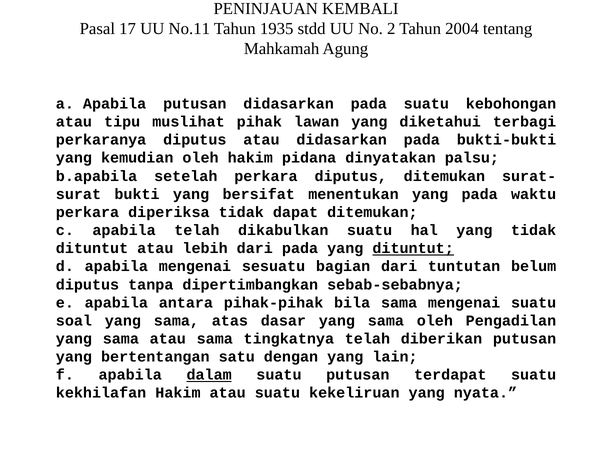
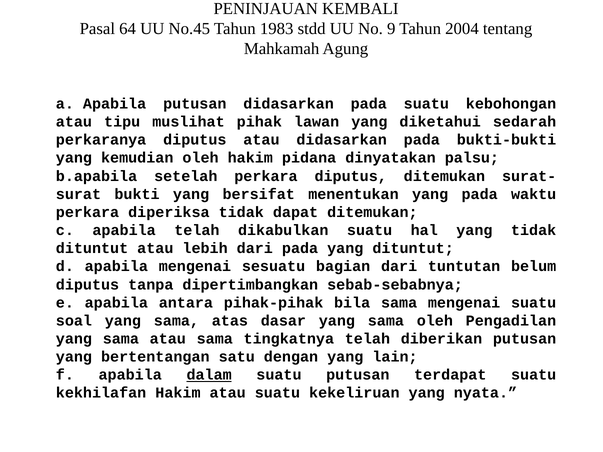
17: 17 -> 64 (128, 29)
No.11: No.11 -> No.45 (189, 29)
1935: 1935 -> 1983 (277, 29)
2: 2 -> 9 (391, 29)
terbagi: terbagi -> sedarah (525, 122)
dituntut underline: present -> none (413, 249)
